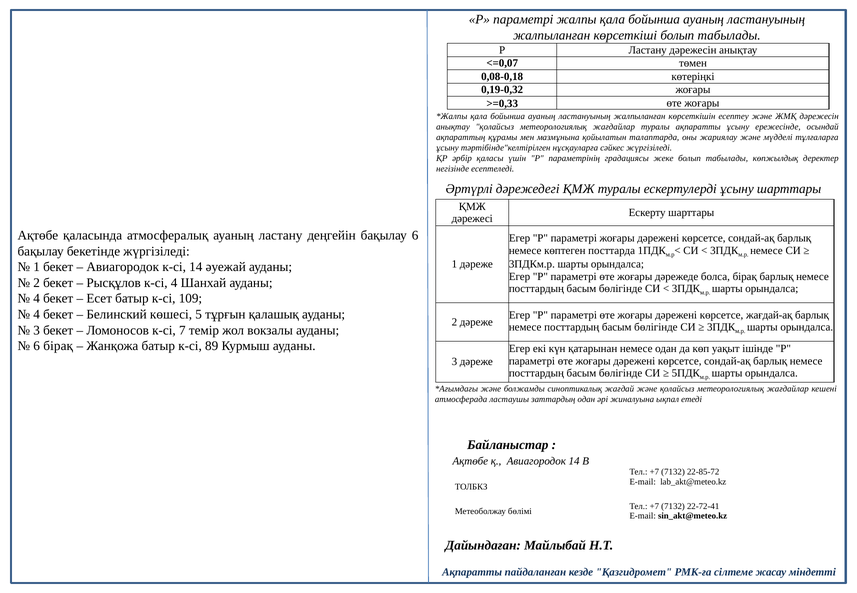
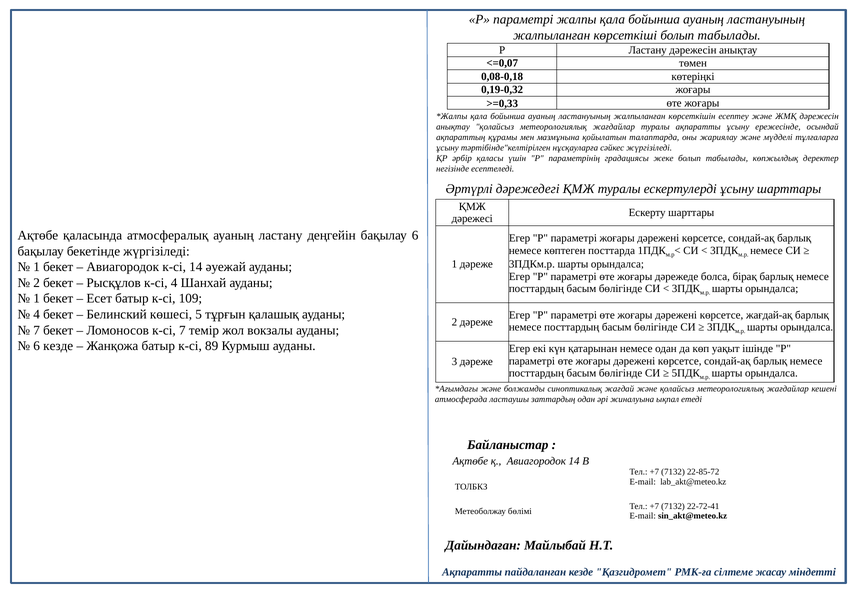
4: 4 -> 1 (37, 299)
3: 3 -> 7 (37, 330)
6 бірақ: бірақ -> кезде (58, 346)
